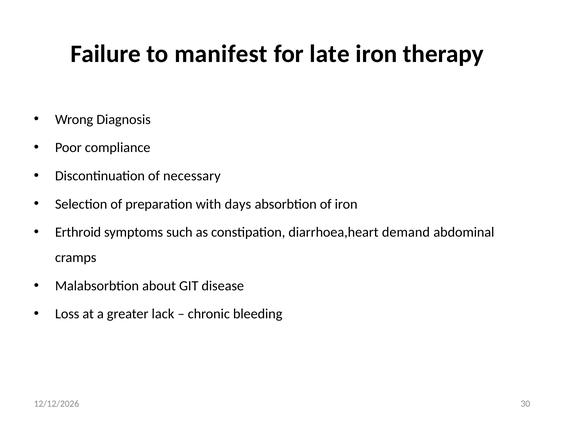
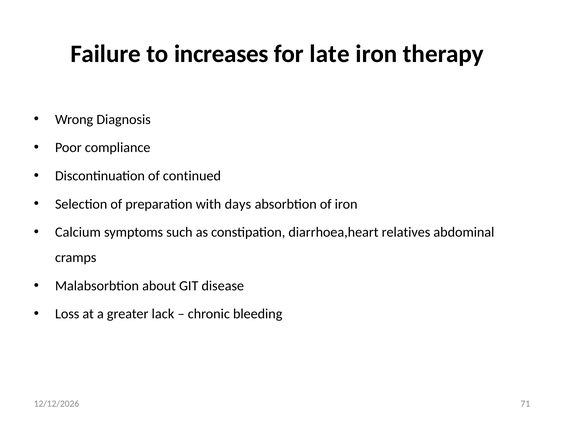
manifest: manifest -> increases (221, 54)
necessary: necessary -> continued (192, 176)
Erthroid: Erthroid -> Calcium (78, 232)
demand: demand -> relatives (406, 232)
30: 30 -> 71 (525, 404)
